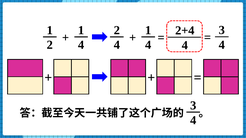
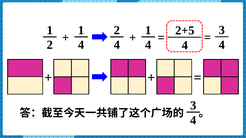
2+4: 2+4 -> 2+5 (185, 31)
